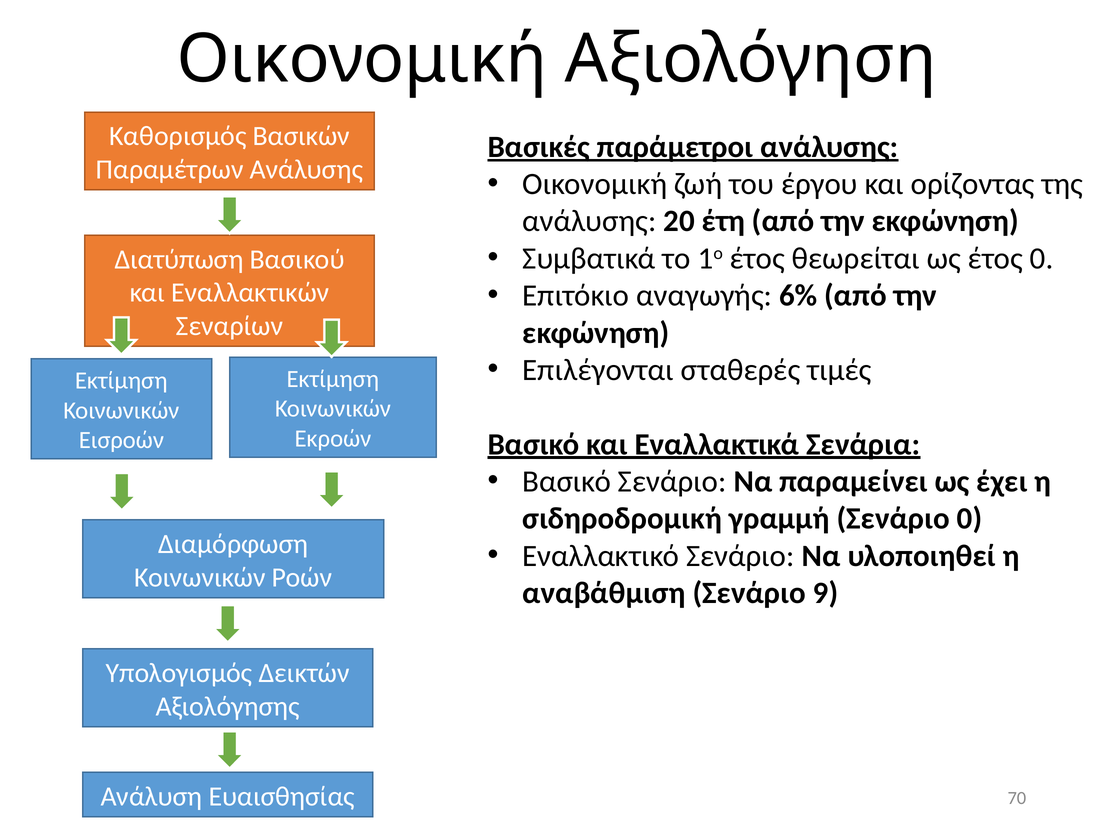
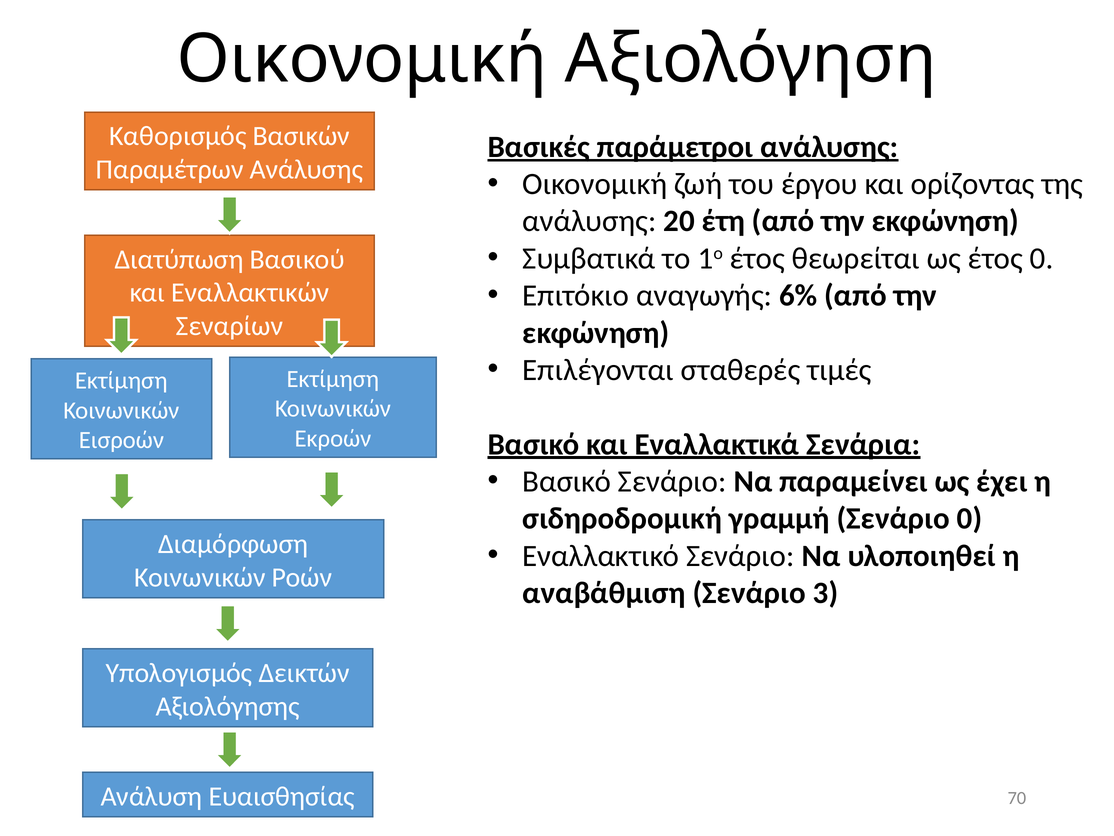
9: 9 -> 3 (826, 593)
